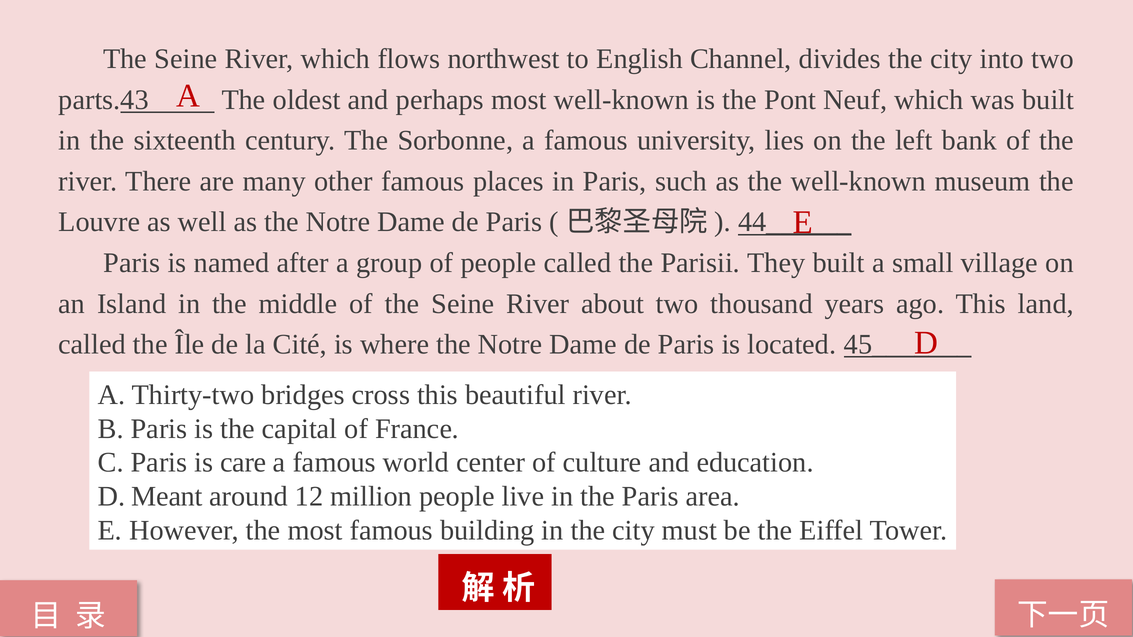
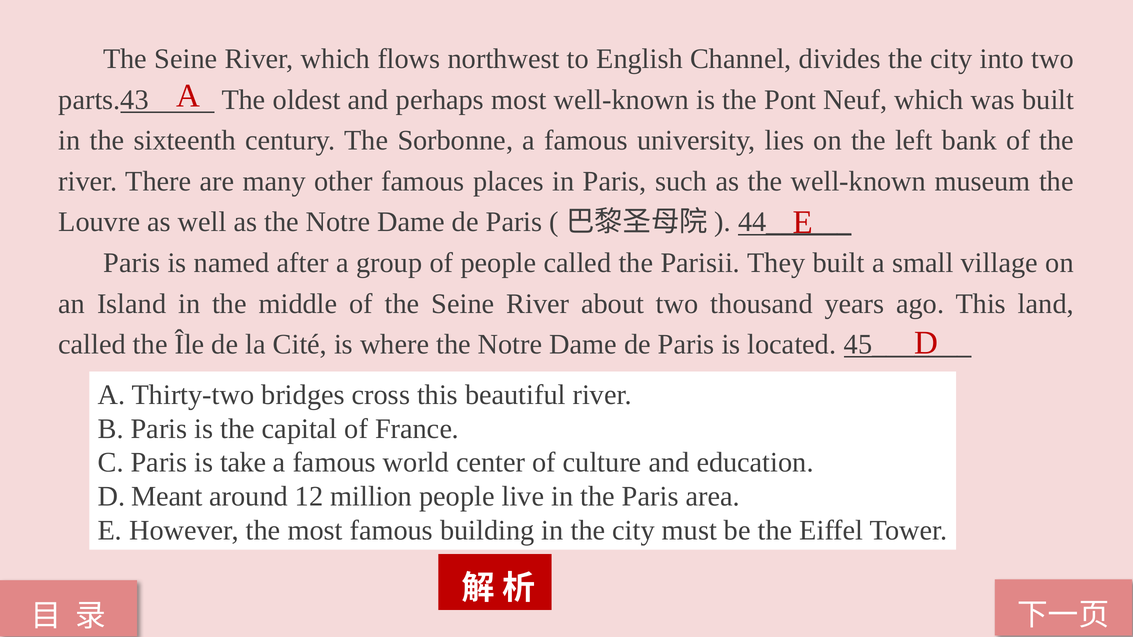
care: care -> take (243, 463)
